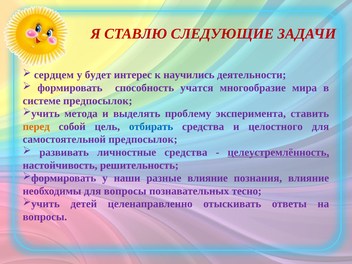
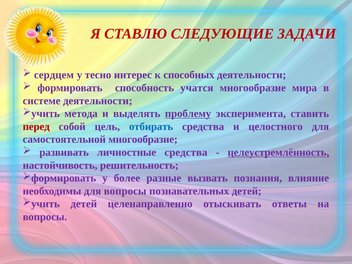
будет: будет -> тесно (98, 75)
научились: научились -> способных (189, 75)
системе предпосылок: предпосылок -> деятельности (98, 101)
проблему underline: none -> present (188, 114)
перед colour: orange -> red (36, 127)
самостоятельной предпосылок: предпосылок -> многообразие (143, 139)
наши: наши -> более (127, 178)
разные влияние: влияние -> вызвать (208, 178)
познавательных тесно: тесно -> детей (247, 191)
